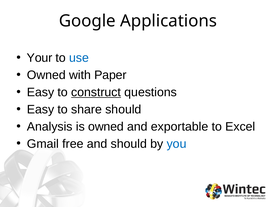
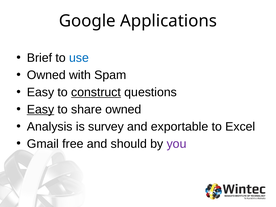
Your: Your -> Brief (39, 58)
Paper: Paper -> Spam (110, 75)
Easy underline: none -> present (41, 109)
share should: should -> owned (123, 109)
is owned: owned -> survey (106, 127)
you colour: blue -> purple (177, 144)
